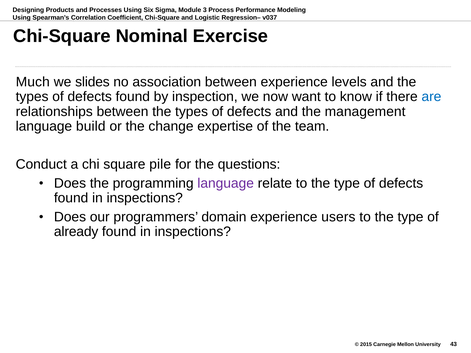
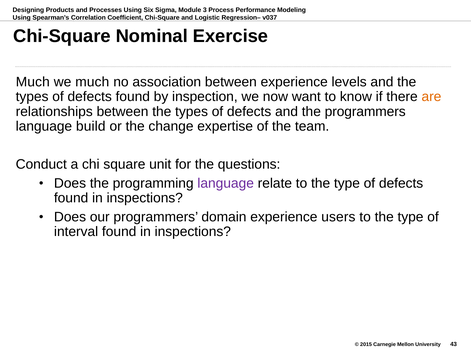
we slides: slides -> much (92, 82)
are colour: blue -> orange (431, 97)
the management: management -> programmers (365, 112)
pile: pile -> unit (160, 164)
already: already -> interval (76, 232)
